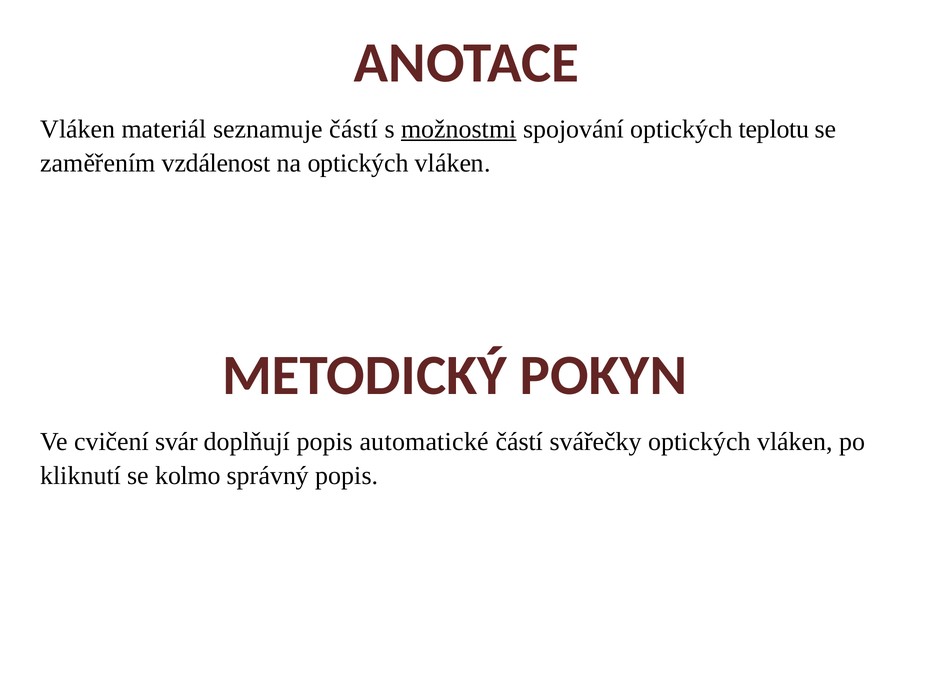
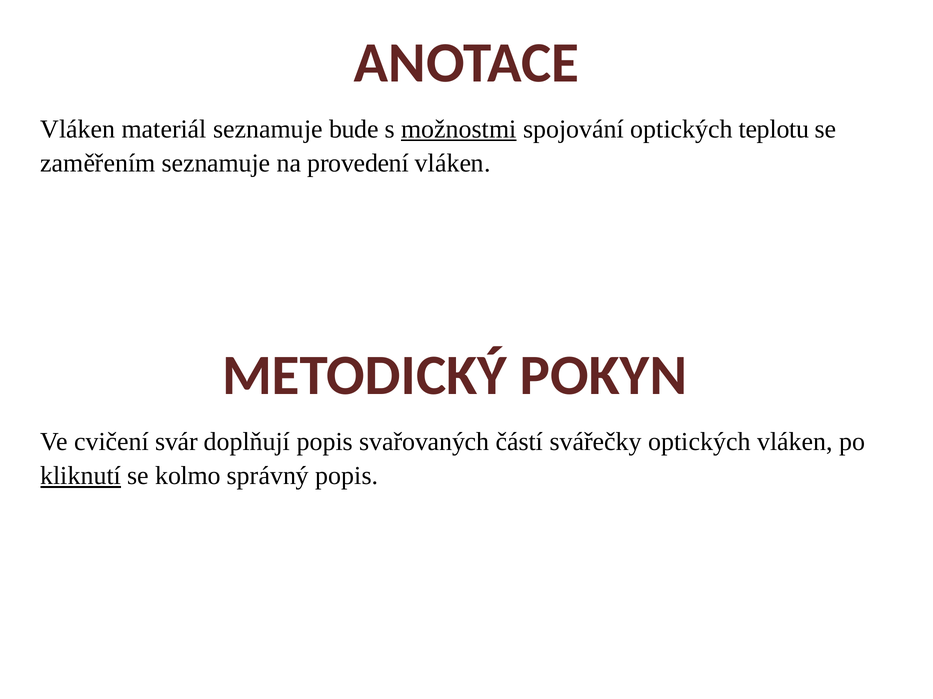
seznamuje částí: částí -> bude (354, 129)
zaměřením vzdálenost: vzdálenost -> seznamuje (216, 164)
na optických: optických -> provedení (358, 164)
automatické: automatické -> svařovaných (424, 442)
kliknutí underline: none -> present (81, 476)
